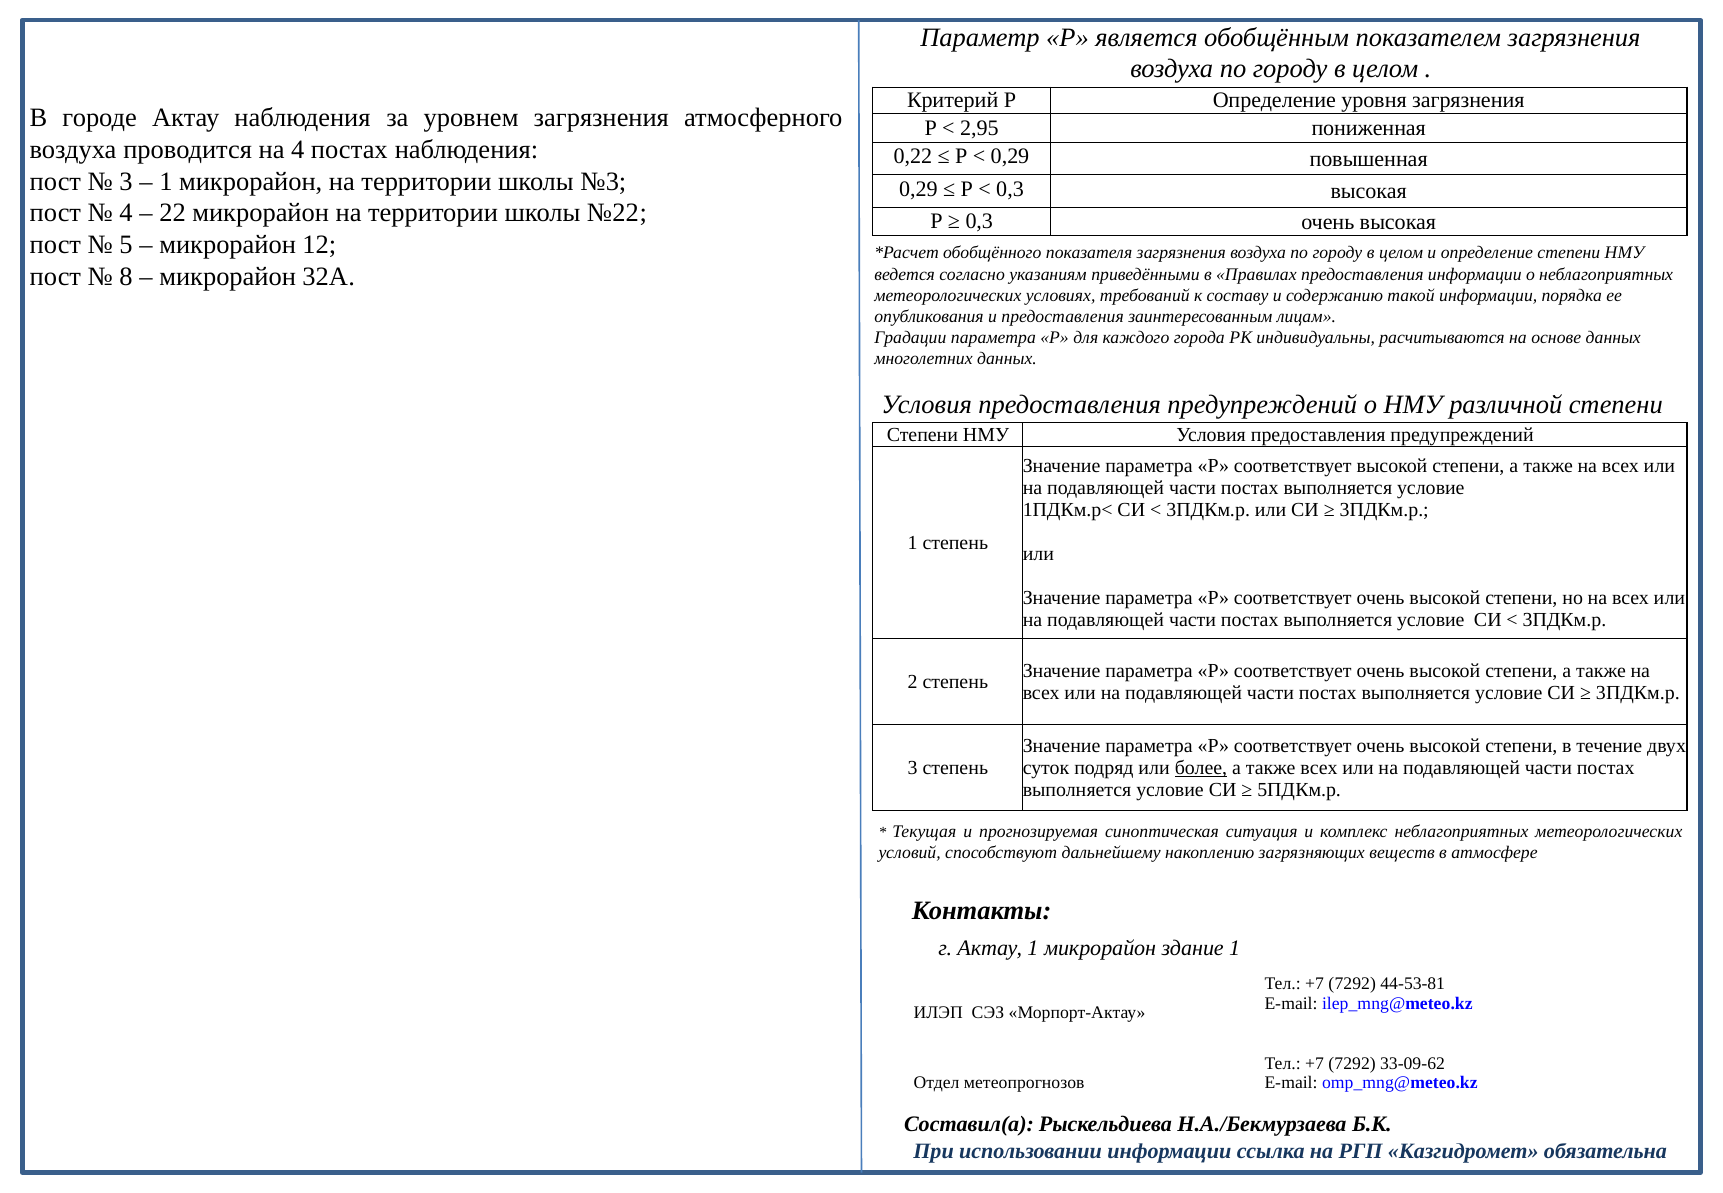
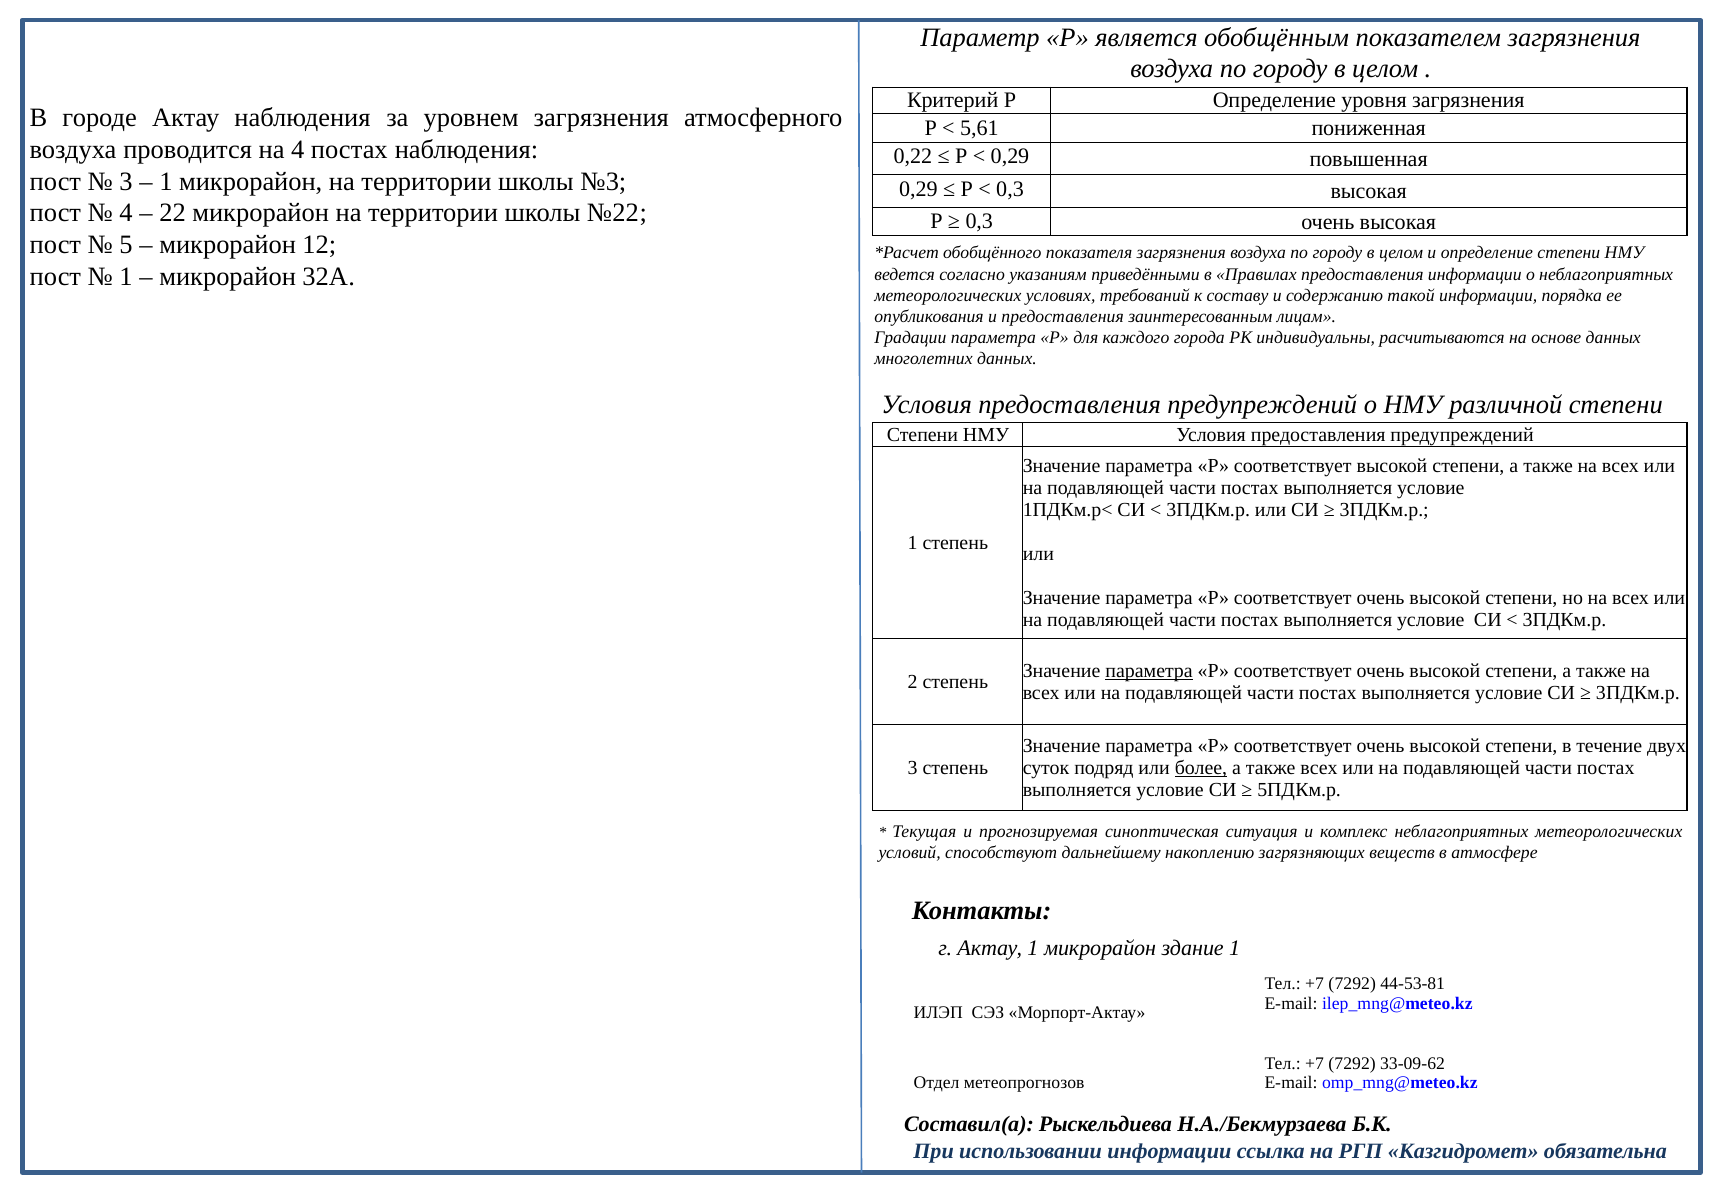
2,95: 2,95 -> 5,61 (979, 128)
8: 8 -> 1 (126, 277)
параметра underline: none -> present (1149, 670)
